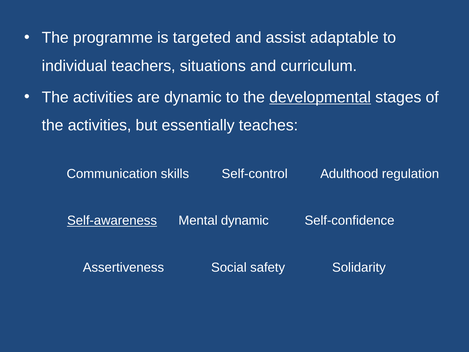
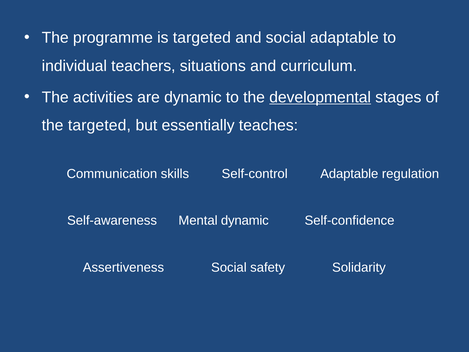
and assist: assist -> social (286, 38)
activities: activities -> targeted (99, 125)
Self-control Adulthood: Adulthood -> Adaptable (349, 174)
Self-awareness underline: present -> none (112, 221)
